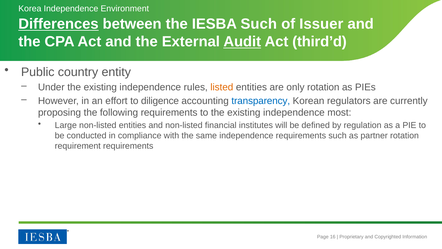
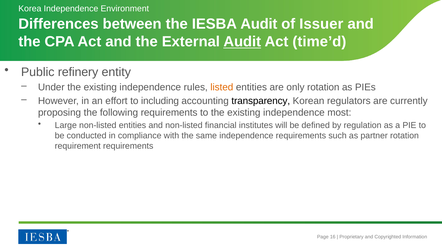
Differences underline: present -> none (59, 24)
IESBA Such: Such -> Audit (259, 24)
third’d: third’d -> time’d (319, 42)
country: country -> refinery (78, 72)
diligence: diligence -> including (160, 101)
transparency colour: blue -> black (261, 101)
